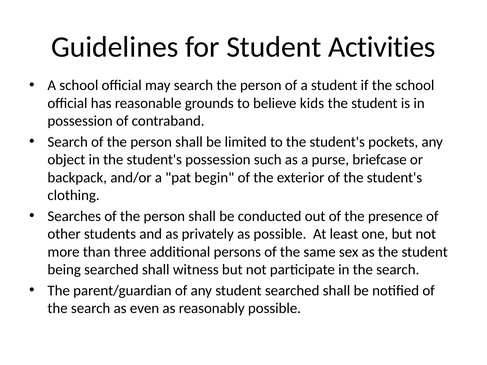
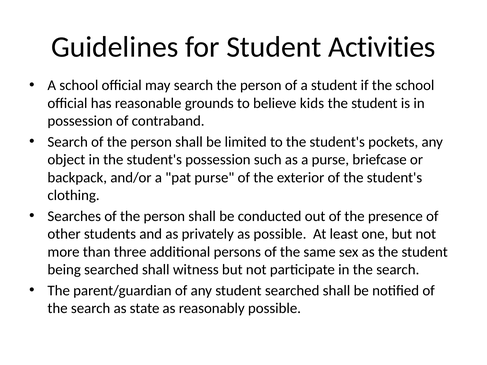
pat begin: begin -> purse (214, 178)
even: even -> state (145, 309)
